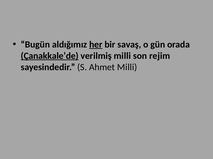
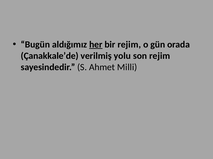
bir savaş: savaş -> rejim (129, 45)
Çanakkale’de underline: present -> none (50, 56)
verilmiş milli: milli -> yolu (122, 56)
